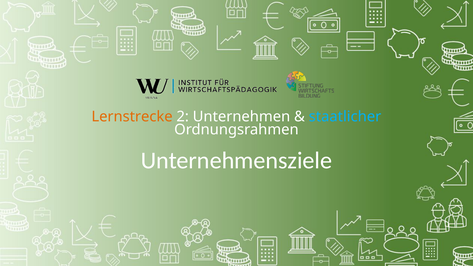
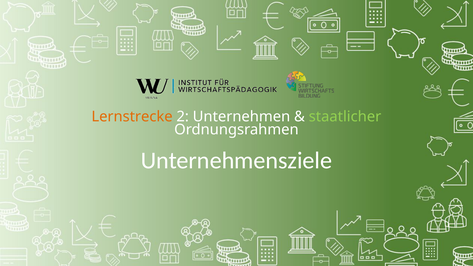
staatlicher colour: light blue -> light green (345, 117)
